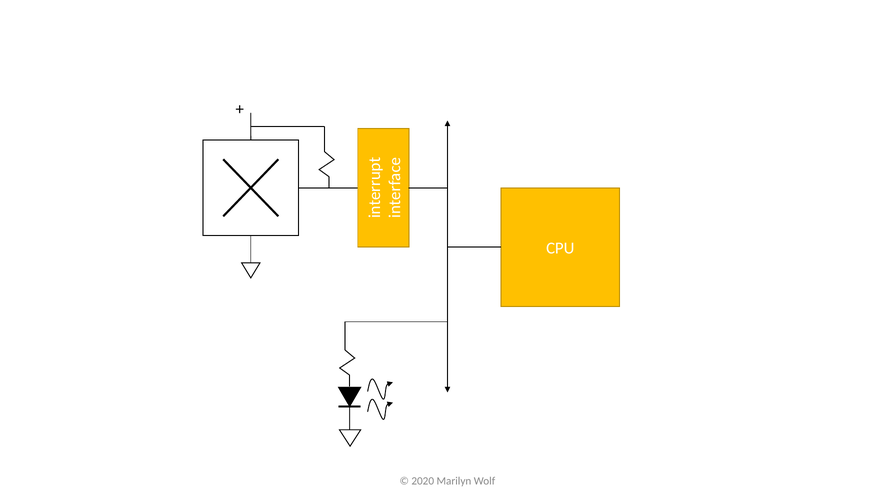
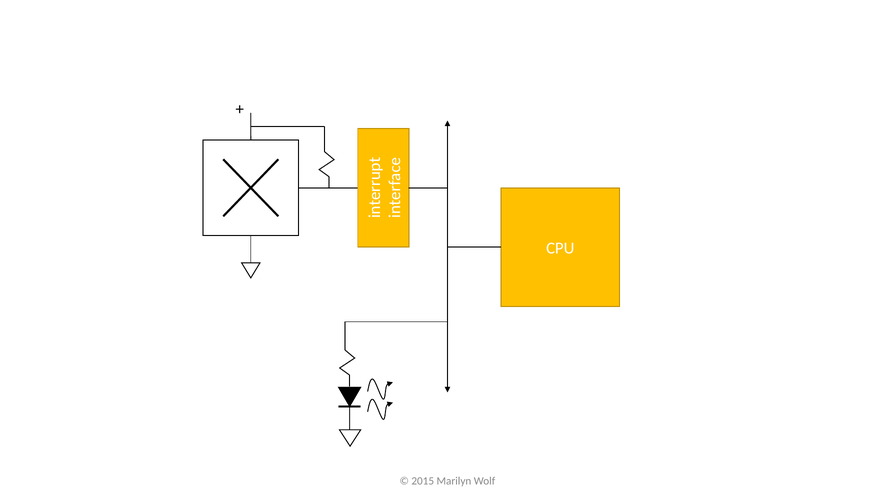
2020: 2020 -> 2015 (423, 481)
